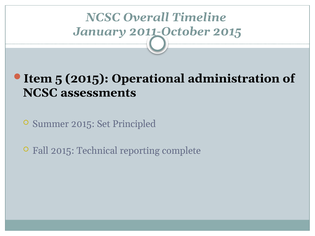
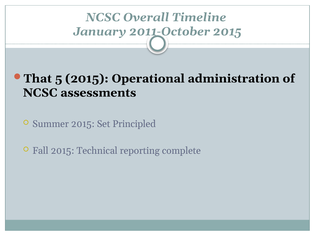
Item: Item -> That (38, 79)
